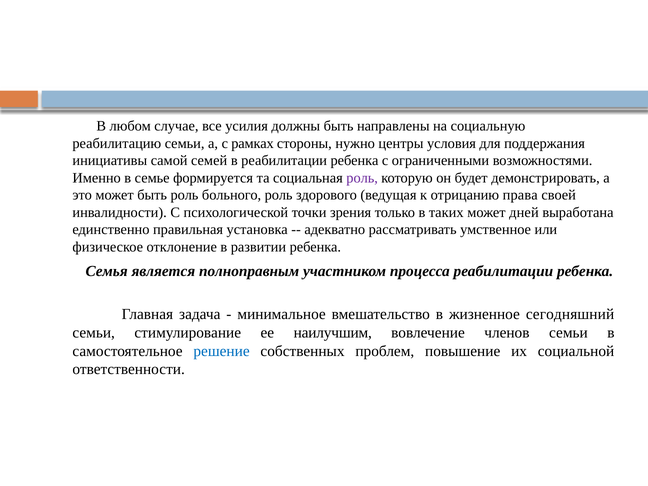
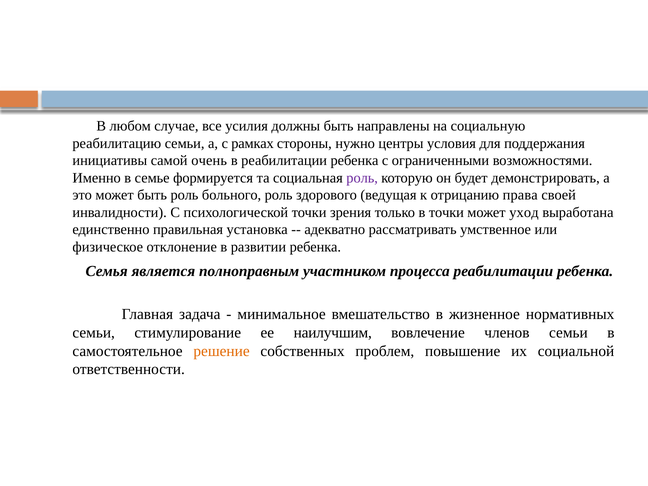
семей: семей -> очень (209, 161)
в таких: таких -> точки (446, 212)
дней: дней -> уход (524, 212)
сегодняшний: сегодняшний -> нормативных (570, 314)
решение colour: blue -> orange (222, 351)
